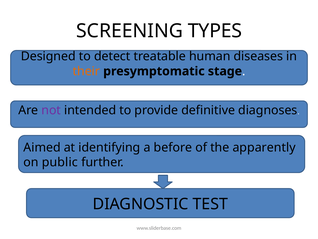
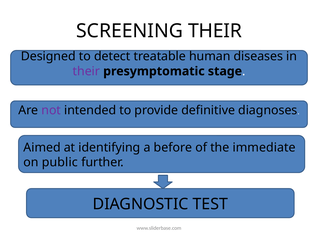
SCREENING TYPES: TYPES -> THEIR (215, 31)
their colour: orange -> purple (86, 71)
apparently: apparently -> immediate (264, 147)
